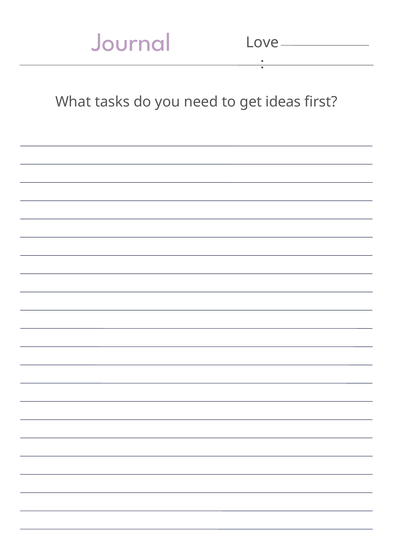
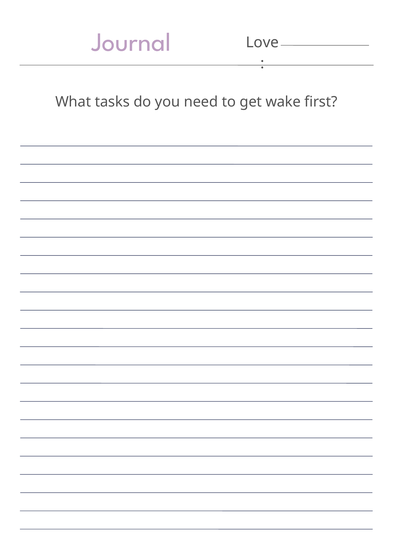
ideas: ideas -> wake (283, 102)
